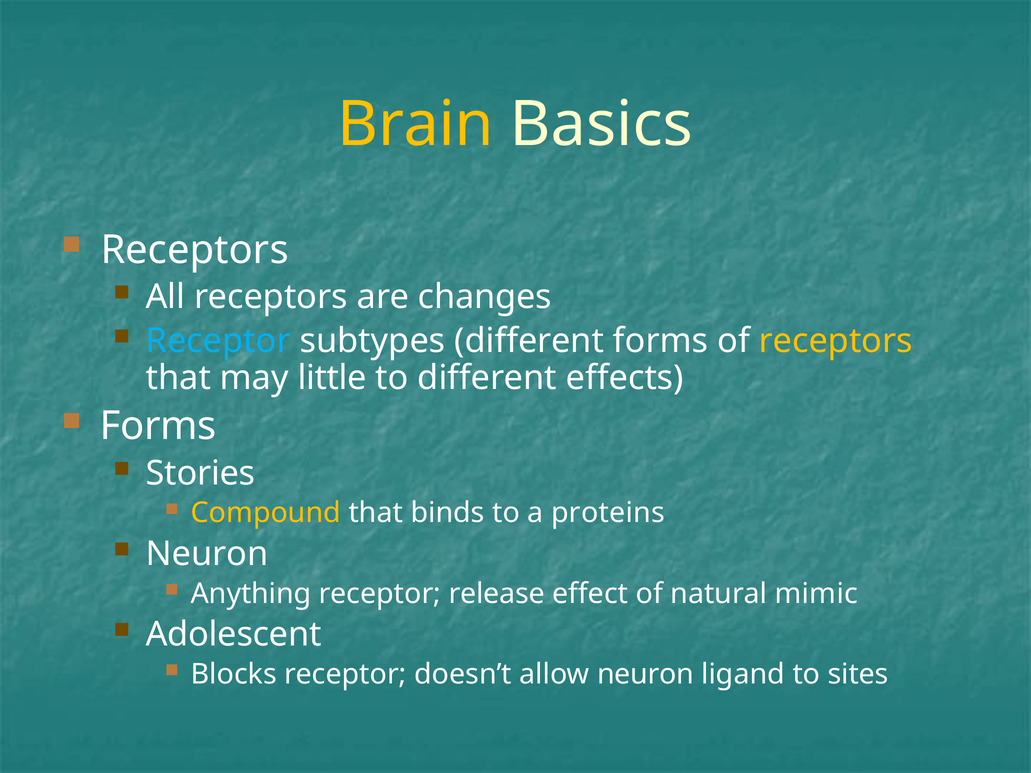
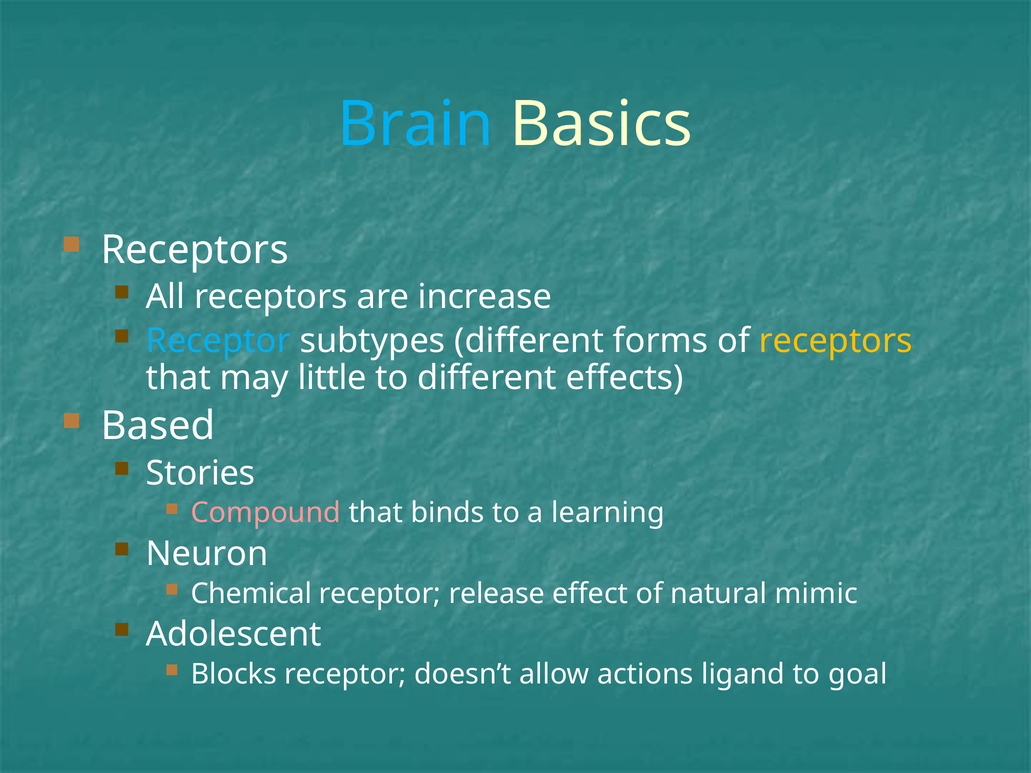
Brain colour: yellow -> light blue (416, 125)
changes: changes -> increase (485, 297)
Forms: Forms -> Based (158, 426)
Compound colour: yellow -> pink (266, 513)
proteins: proteins -> learning (608, 513)
Anything: Anything -> Chemical (251, 594)
allow neuron: neuron -> actions (645, 674)
sites: sites -> goal (858, 674)
